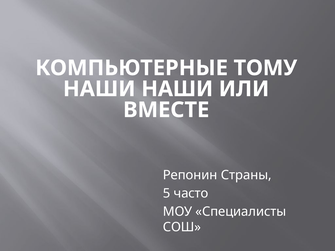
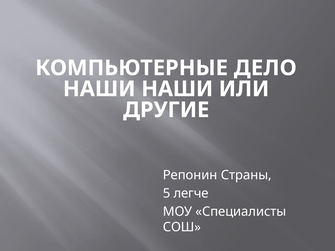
ТОМУ: ТОМУ -> ДЕЛО (265, 68)
ВМЕСТЕ: ВМЕСТЕ -> ДРУГИЕ (166, 110)
часто: часто -> легче (191, 194)
